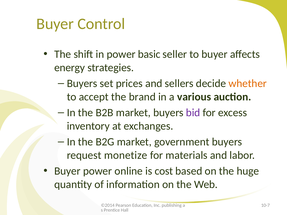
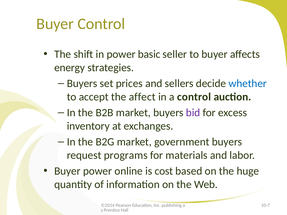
whether colour: orange -> blue (248, 84)
brand: brand -> affect (142, 97)
a various: various -> control (194, 97)
monetize: monetize -> programs (126, 155)
